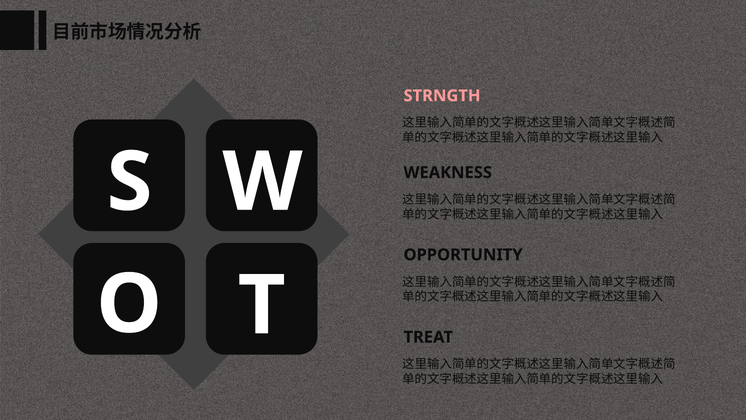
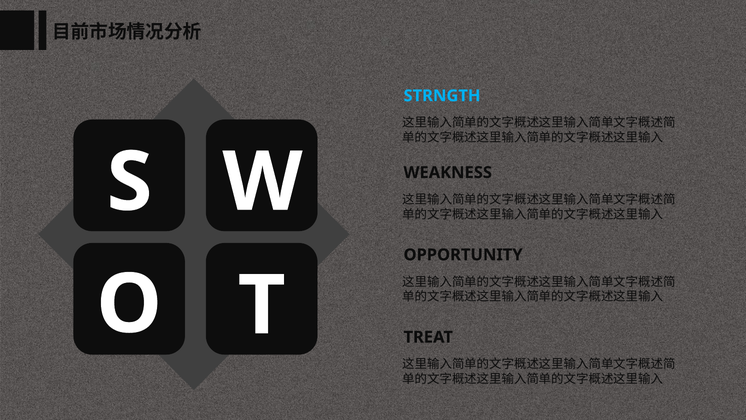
STRNGTH colour: pink -> light blue (442, 96)
